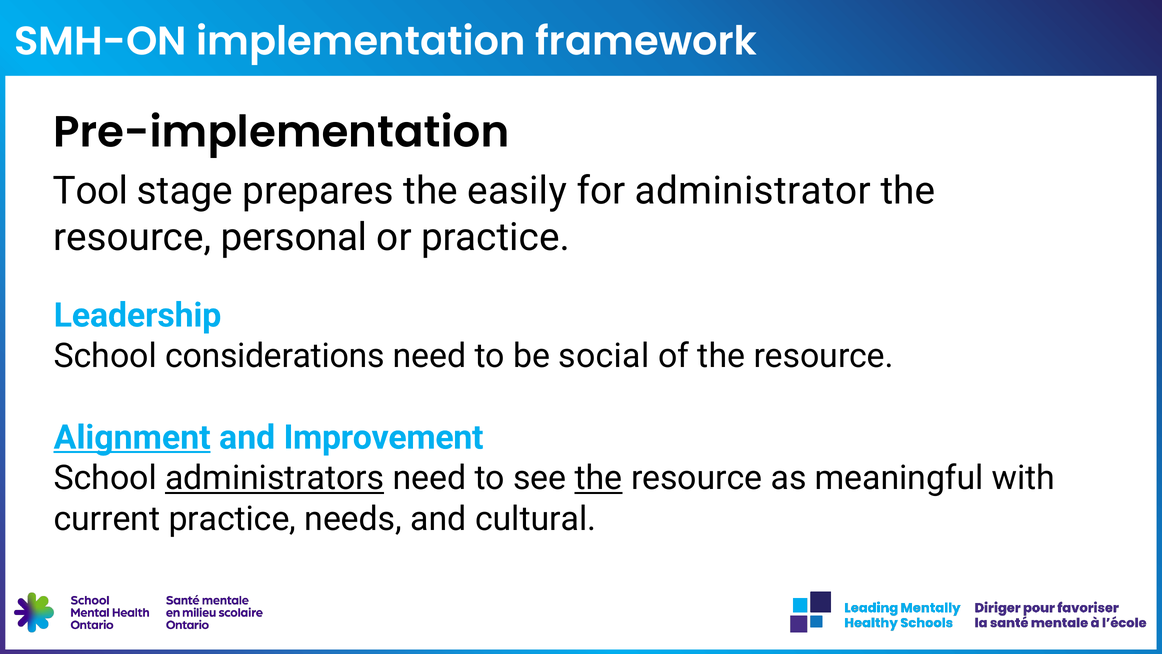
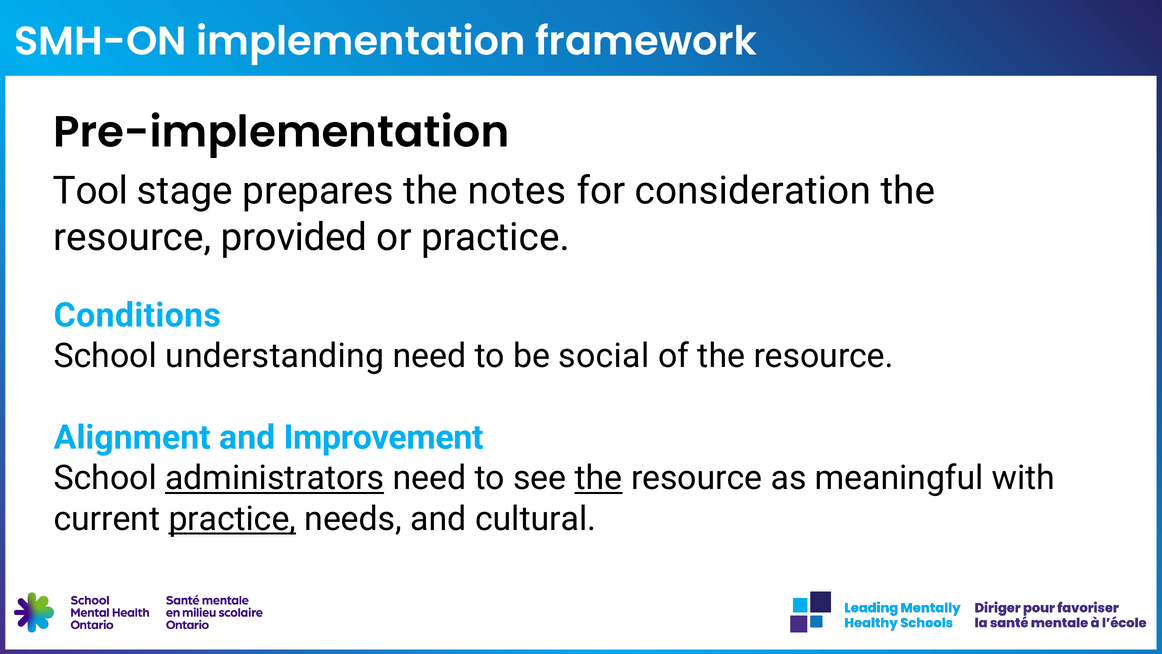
easily: easily -> notes (517, 191)
administrator: administrator -> consideration (753, 191)
personal: personal -> provided (294, 237)
Leadership: Leadership -> Conditions (137, 315)
considerations: considerations -> understanding (275, 356)
Alignment underline: present -> none (132, 437)
practice underline: none -> present (232, 519)
